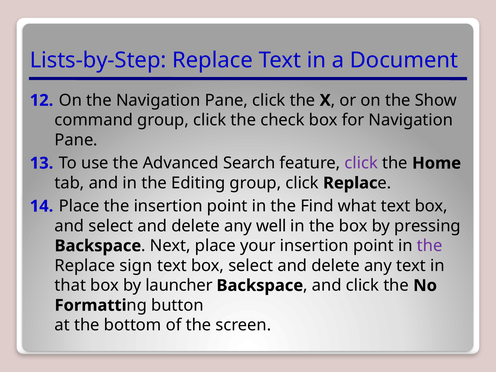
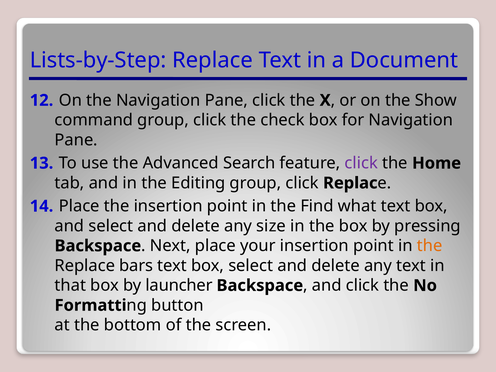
well: well -> size (271, 226)
the colour: purple -> orange (430, 246)
sign: sign -> bars (136, 266)
